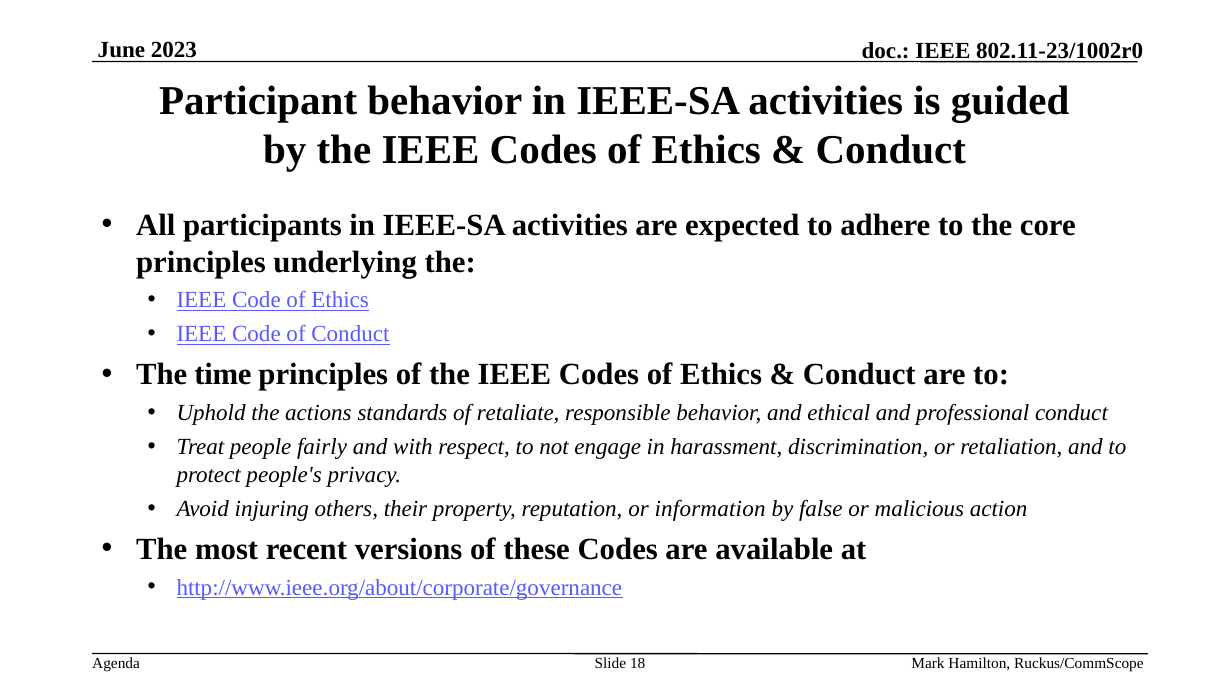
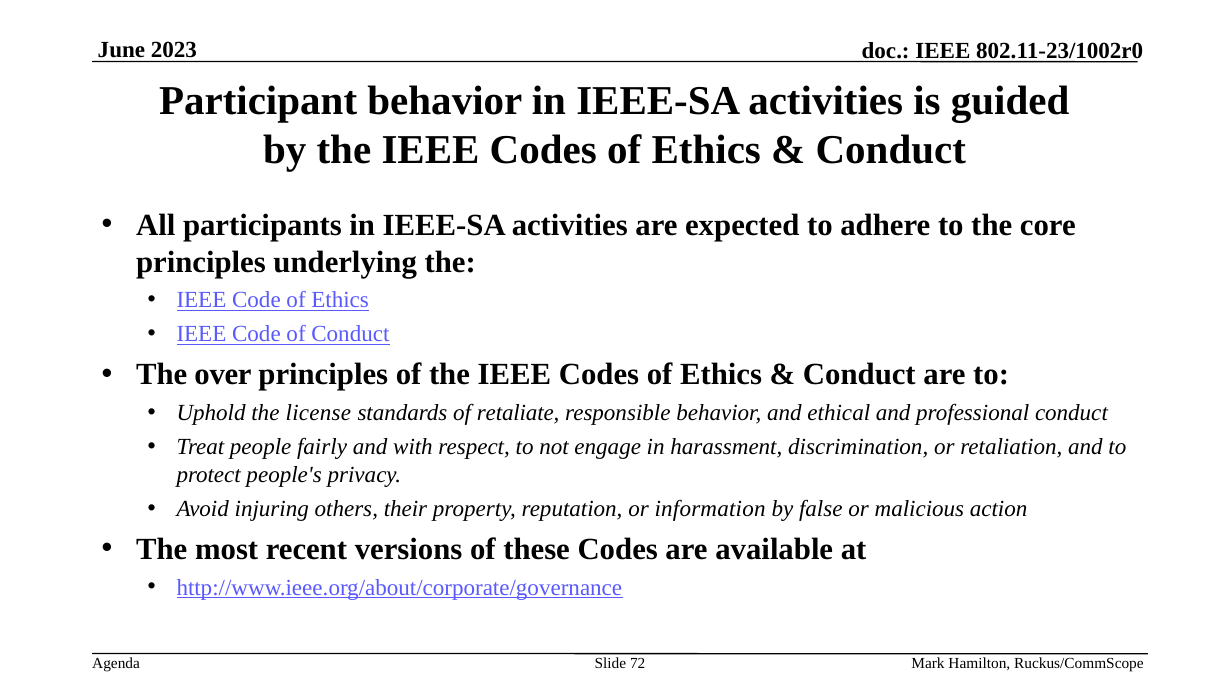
time: time -> over (223, 375)
actions: actions -> license (318, 413)
18: 18 -> 72 (638, 664)
